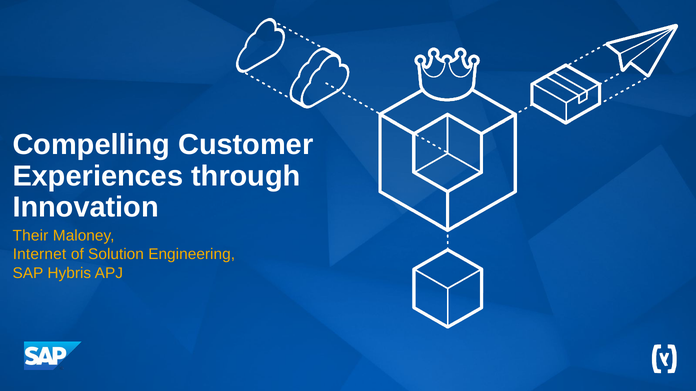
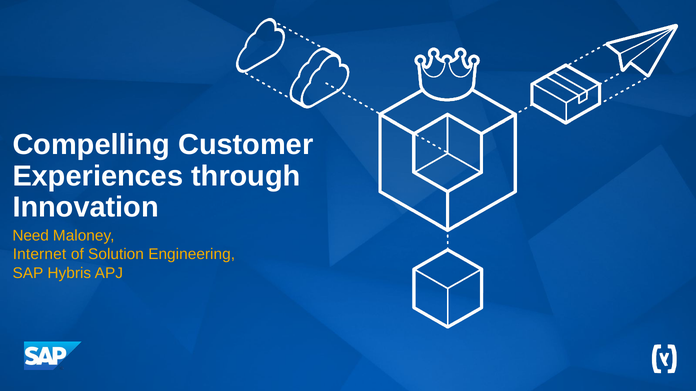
Their: Their -> Need (31, 236)
